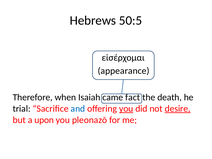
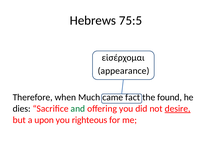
50:5: 50:5 -> 75:5 (131, 21)
Isaiah: Isaiah -> Much (89, 97)
death: death -> found (170, 97)
trial: trial -> dies (22, 109)
and colour: blue -> green (78, 109)
you underline: present -> none (126, 109)
pleonazō: pleonazō -> righteous (90, 120)
